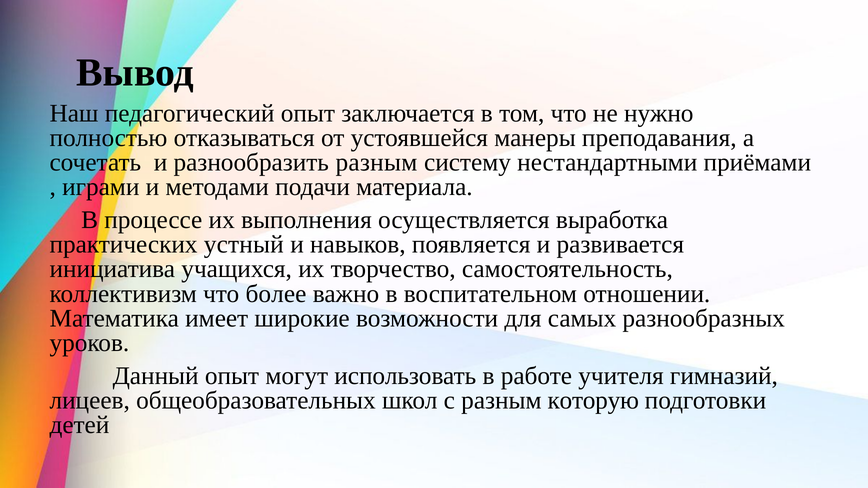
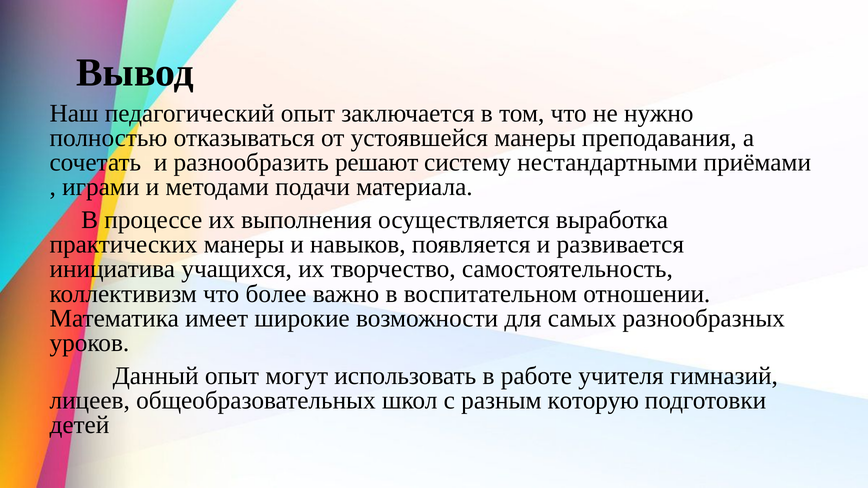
разнообразить разным: разным -> решают (377, 163)
практических устный: устный -> манеры (244, 245)
